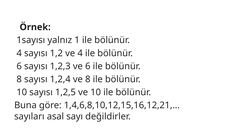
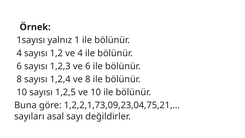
1,4,6,8,10,12,15,16,12,21,…: 1,4,6,8,10,12,15,16,12,21,… -> 1,2,2,1,73,09,23,04,75,21,… (122, 105)
